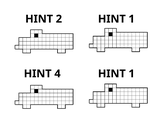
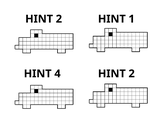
4 HINT 1: 1 -> 2 (132, 73)
